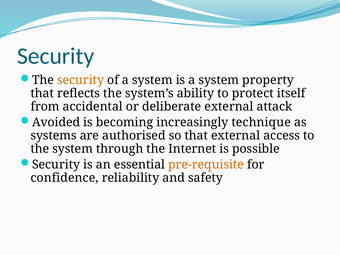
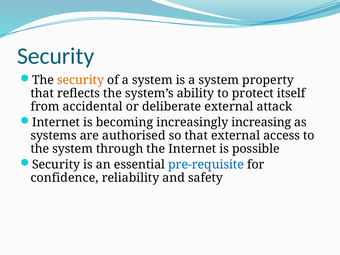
Avoided: Avoided -> Internet (56, 122)
technique: technique -> increasing (261, 122)
pre-requisite colour: orange -> blue (206, 165)
